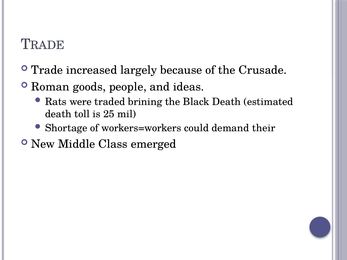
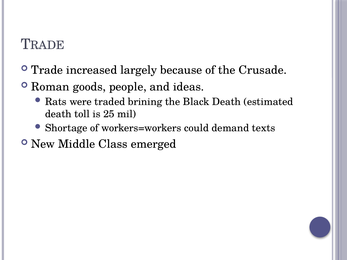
their: their -> texts (264, 128)
